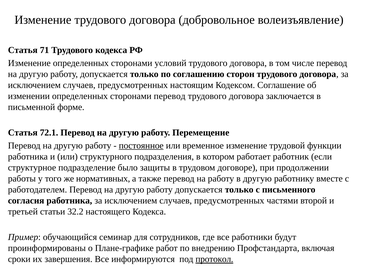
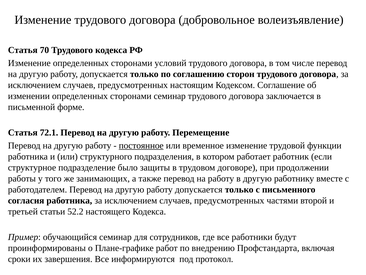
71: 71 -> 70 (44, 50)
сторонами перевод: перевод -> семинар (170, 96)
нормативных: нормативных -> занимающих (103, 178)
32.2: 32.2 -> 52.2 (75, 211)
протокол underline: present -> none (214, 259)
